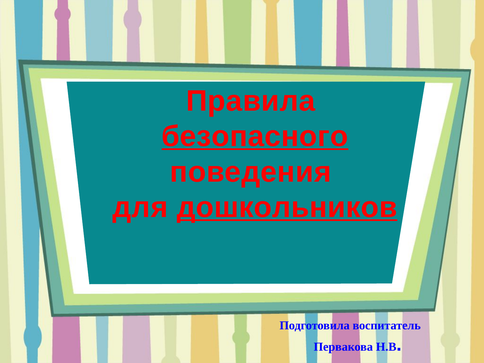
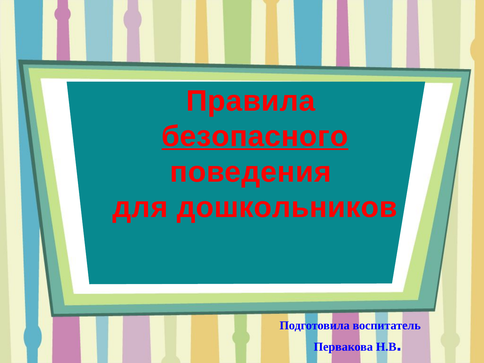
дошкольников underline: present -> none (287, 207)
